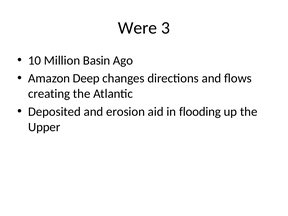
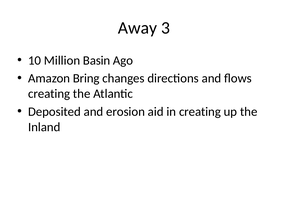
Were: Were -> Away (138, 28)
Deep: Deep -> Bring (86, 78)
in flooding: flooding -> creating (200, 112)
Upper: Upper -> Inland (44, 127)
